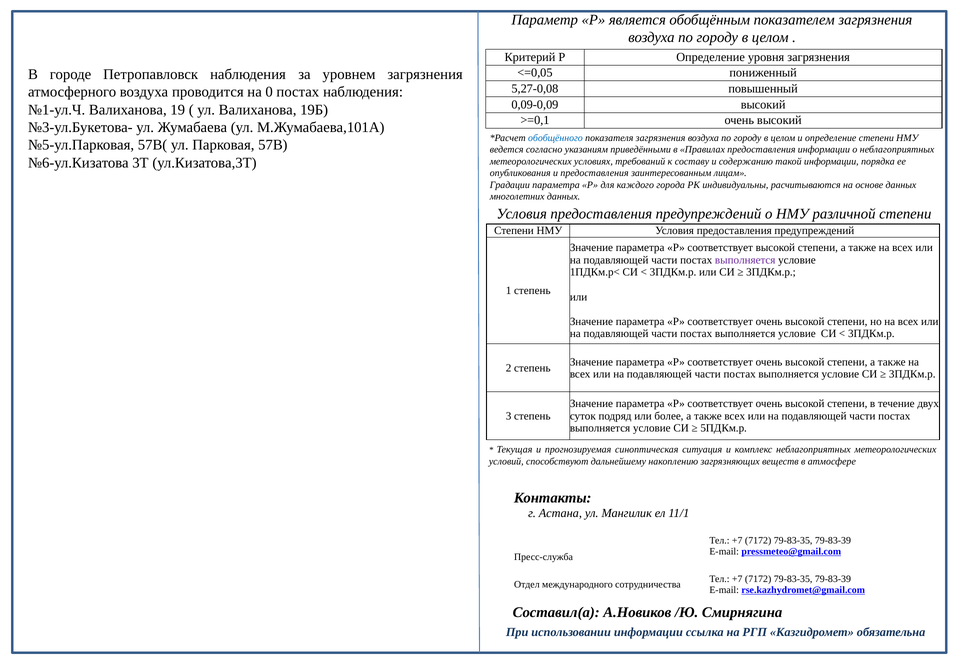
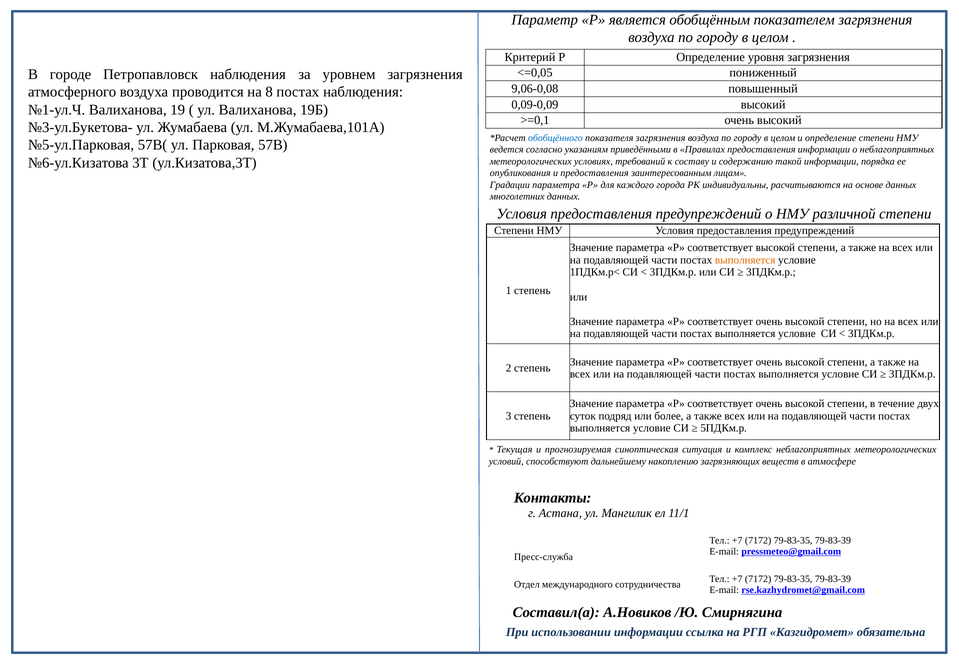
5,27-0,08: 5,27-0,08 -> 9,06-0,08 (535, 89)
0: 0 -> 8 (269, 92)
выполняется colour: purple -> orange (745, 260)
